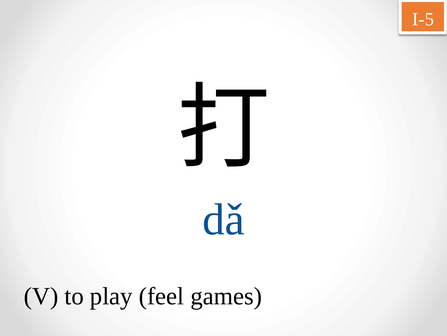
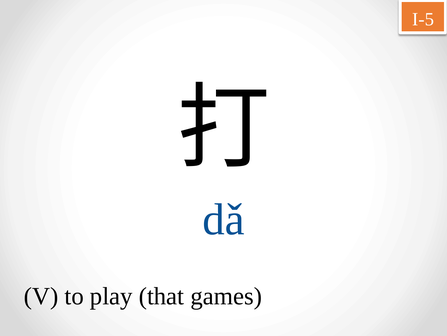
feel: feel -> that (161, 296)
